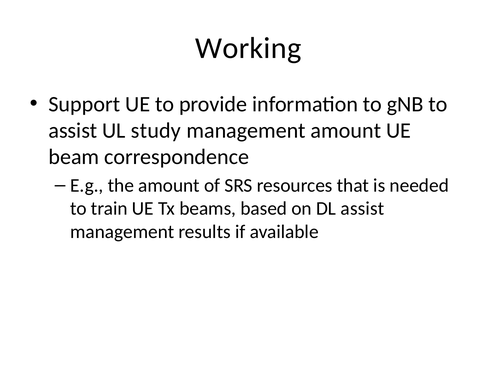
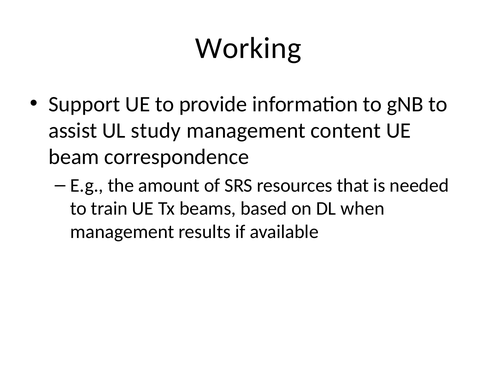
management amount: amount -> content (346, 131)
DL assist: assist -> when (363, 209)
